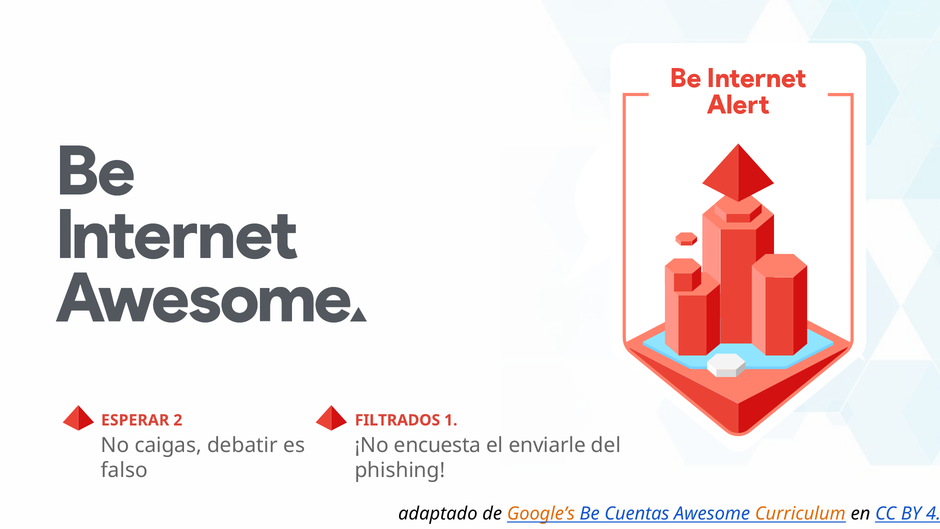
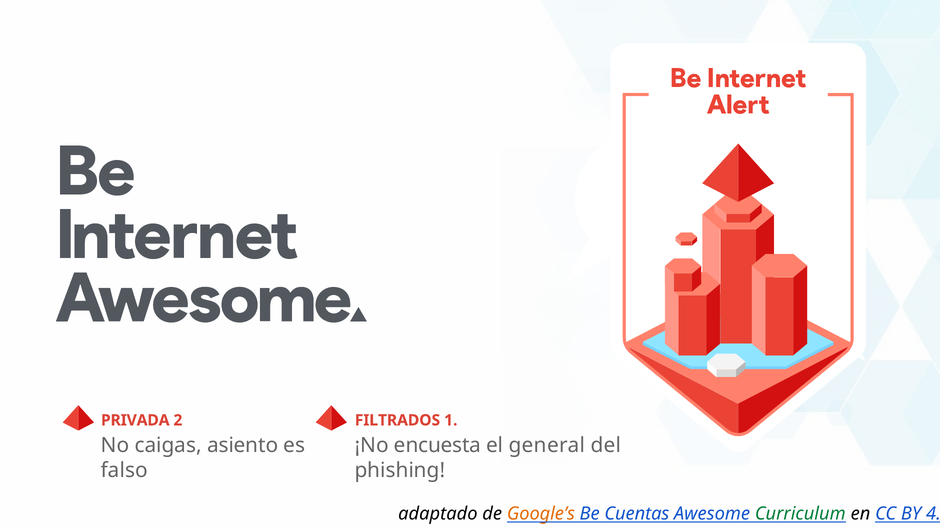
ESPERAR: ESPERAR -> PRIVADA (135, 420)
debatir: debatir -> asiento (243, 445)
enviarle: enviarle -> general (547, 445)
Curriculum colour: orange -> green (800, 513)
